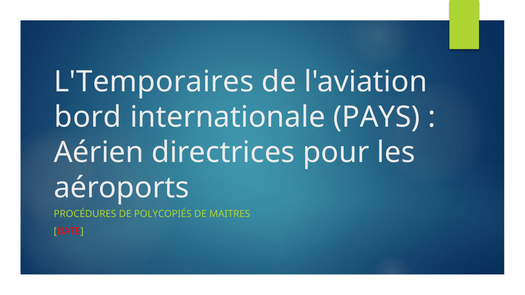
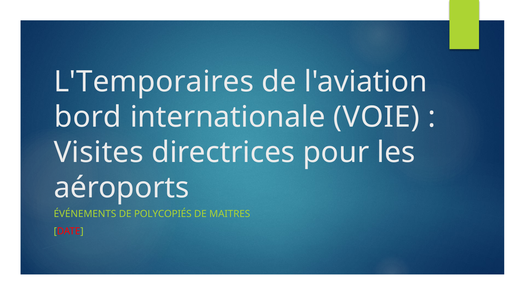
PAYS: PAYS -> VOIE (376, 117)
Aérien: Aérien -> Visites (99, 153)
PROCÉDURES: PROCÉDURES -> ÉVÉNEMENTS (85, 214)
